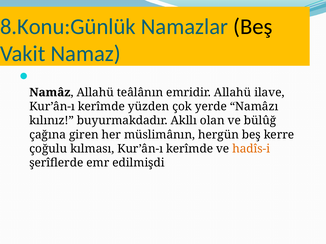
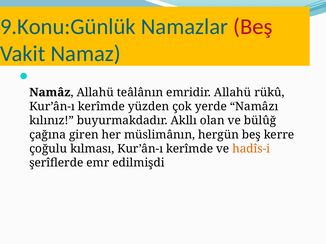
8.Konu:Günlük: 8.Konu:Günlük -> 9.Konu:Günlük (68, 27)
Beş colour: black -> red (253, 27)
ilave: ilave -> rükû (269, 93)
